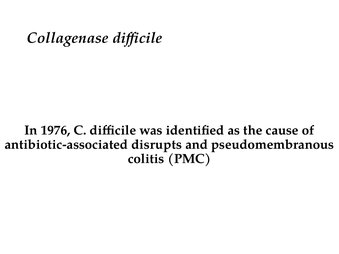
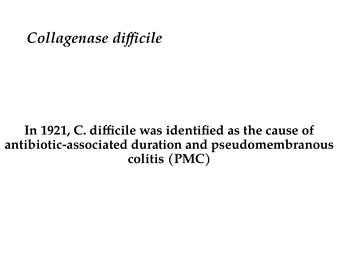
1976: 1976 -> 1921 (56, 131)
disrupts: disrupts -> duration (157, 145)
